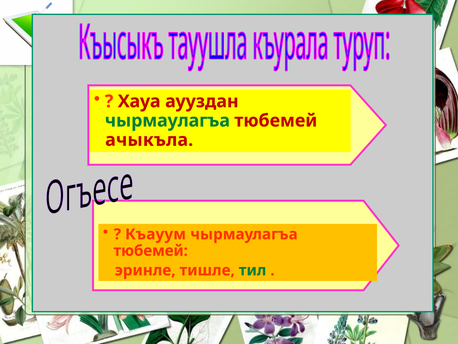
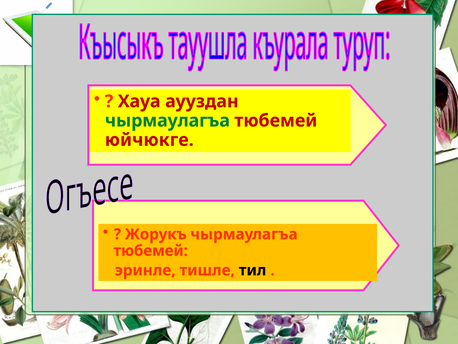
ачыкъла: ачыкъла -> юйчюкге (149, 140)
Къауум: Къауум -> Жорукъ (156, 234)
тил colour: green -> black (253, 270)
